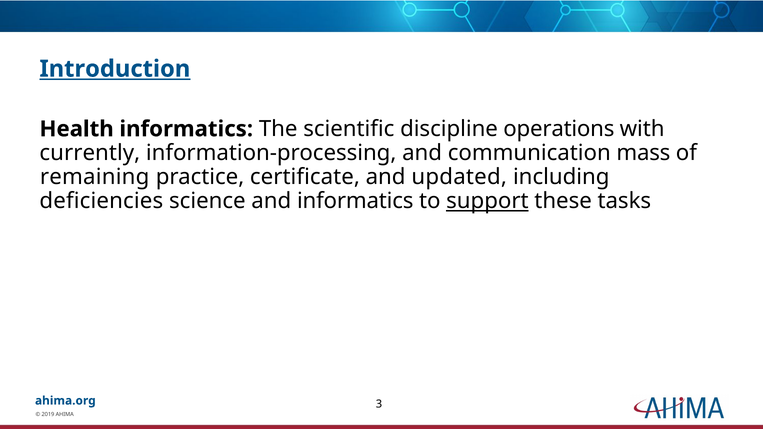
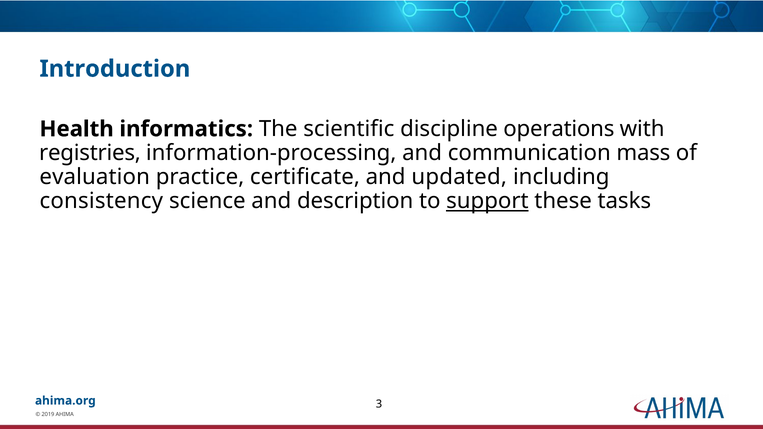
Introduction underline: present -> none (115, 69)
currently: currently -> registries (90, 153)
remaining: remaining -> evaluation (95, 177)
deficiencies: deficiencies -> consistency (101, 201)
and informatics: informatics -> description (355, 201)
